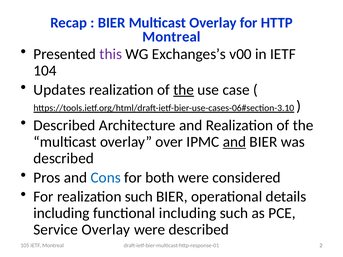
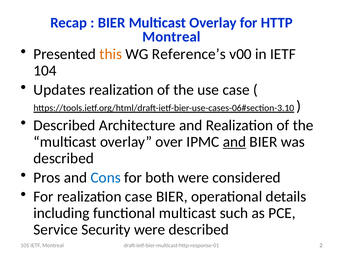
this colour: purple -> orange (111, 54)
Exchanges’s: Exchanges’s -> Reference’s (189, 54)
the underline: present -> none (184, 90)
realization such: such -> case (139, 197)
functional including: including -> multicast (188, 213)
Service Overlay: Overlay -> Security (106, 230)
